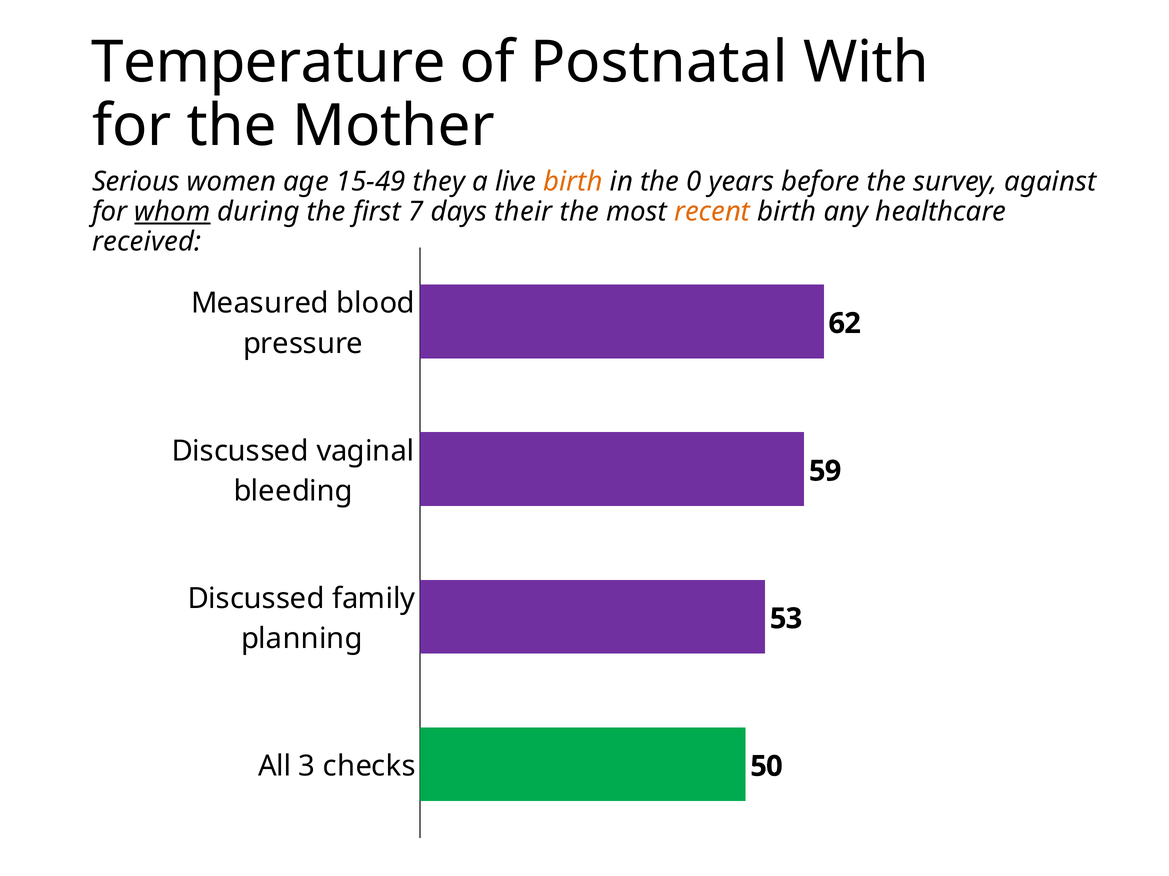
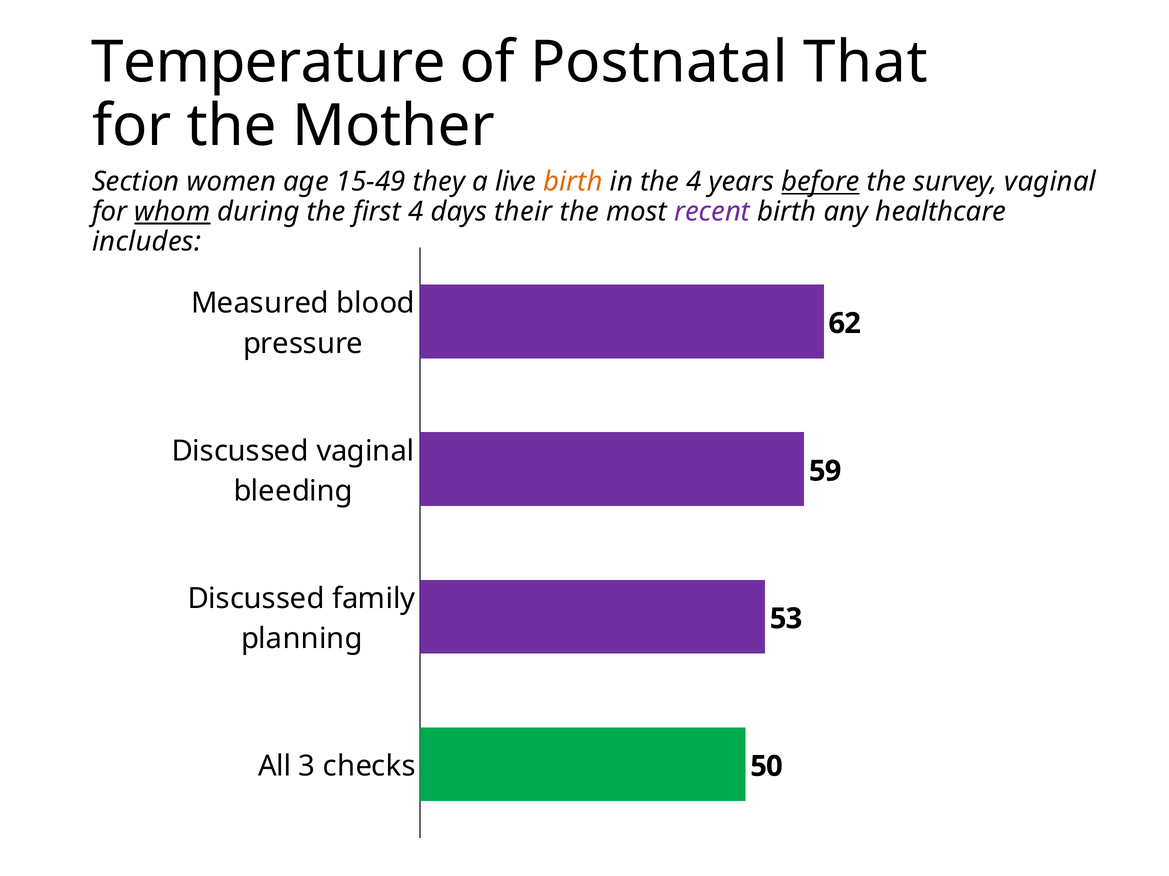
With: With -> That (866, 63)
Serious: Serious -> Section (136, 182)
the 0: 0 -> 4 (694, 182)
before underline: none -> present (821, 182)
survey against: against -> vaginal (1050, 182)
first 7: 7 -> 4 (416, 212)
recent colour: orange -> purple (712, 212)
received: received -> includes (147, 242)
